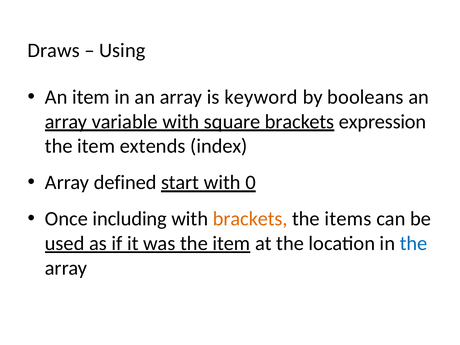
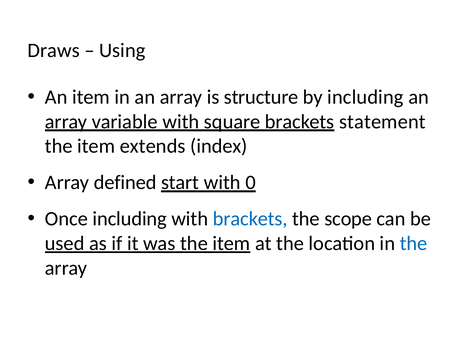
keyword: keyword -> structure (261, 97)
by booleans: booleans -> including (365, 97)
expression: expression -> statement (382, 122)
brackets colour: orange -> blue (250, 219)
items: items -> scope (348, 219)
